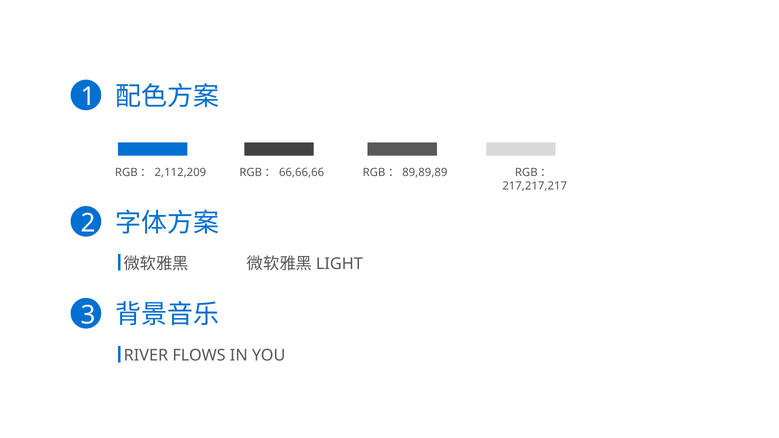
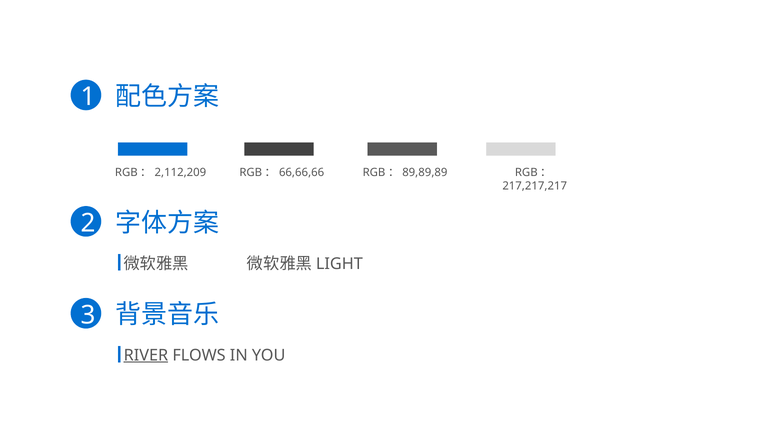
RIVER underline: none -> present (146, 355)
